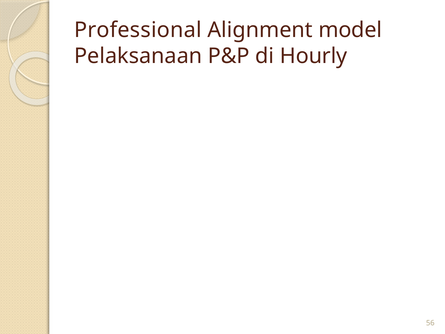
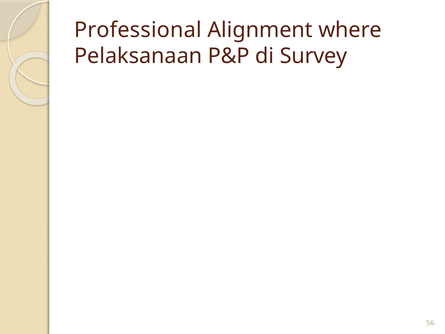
model: model -> where (350, 30)
Hourly: Hourly -> Survey (314, 56)
